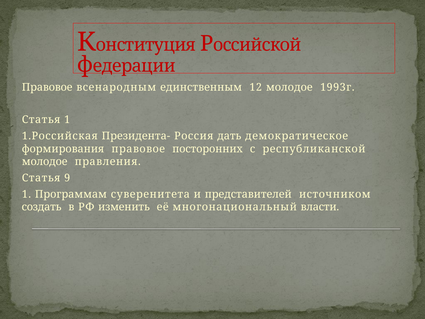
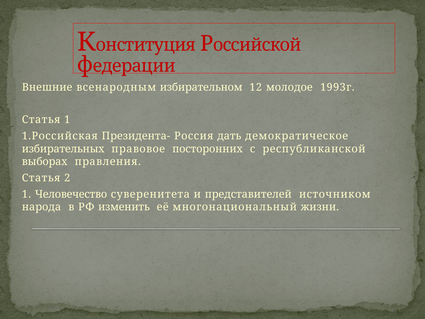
Правовое: Правовое -> Внешние (47, 87)
единственным: единственным -> избирательном (201, 87)
формирования: формирования -> избирательных (63, 149)
молодое: молодое -> выборах (45, 162)
9: 9 -> 2 (67, 178)
Программам: Программам -> Человечество (71, 194)
создать: создать -> народа (41, 207)
власти: власти -> жизни (320, 207)
